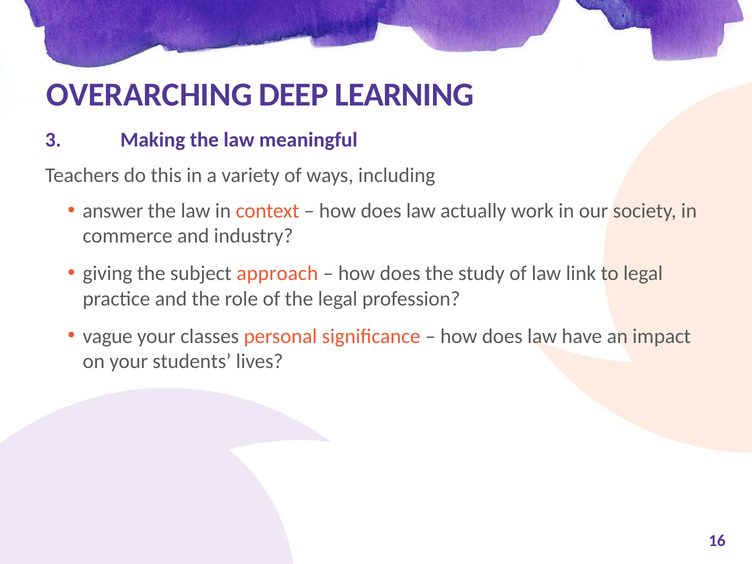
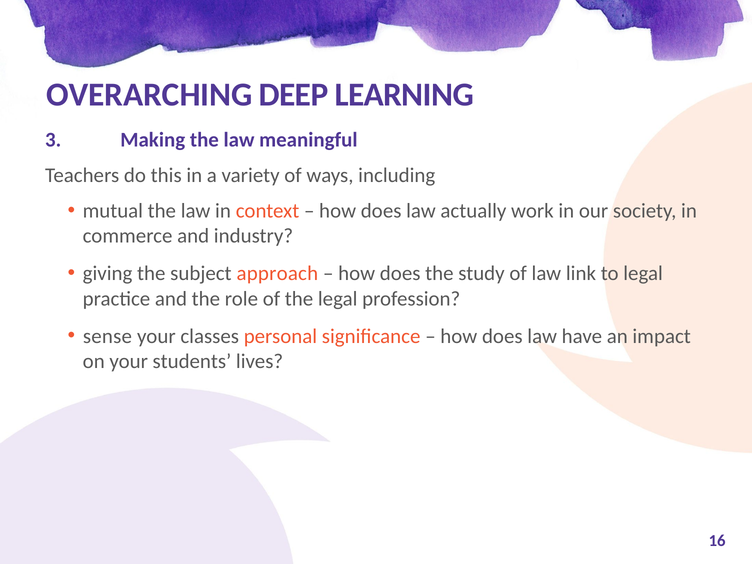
answer: answer -> mutual (113, 211)
vague: vague -> sense (107, 336)
